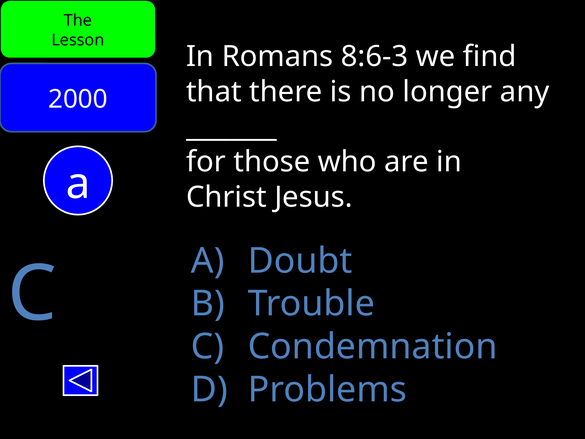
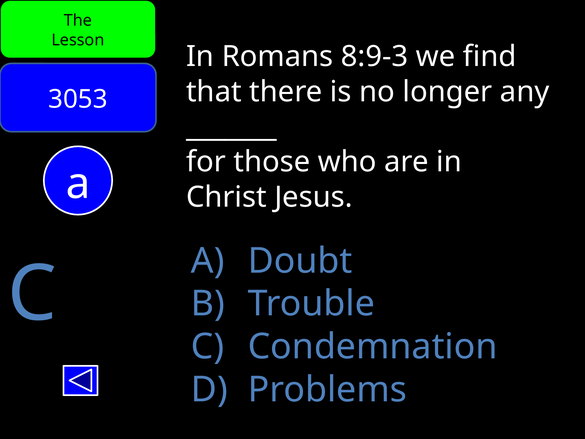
8:6-3: 8:6-3 -> 8:9-3 (375, 57)
2000: 2000 -> 3053 (78, 99)
